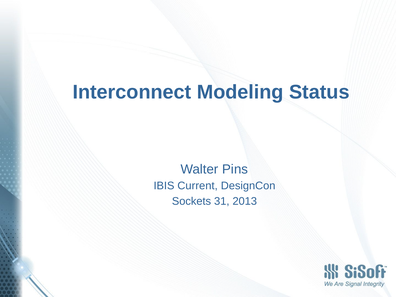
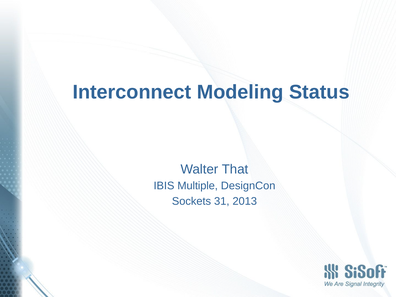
Pins: Pins -> That (235, 169)
Current: Current -> Multiple (198, 186)
